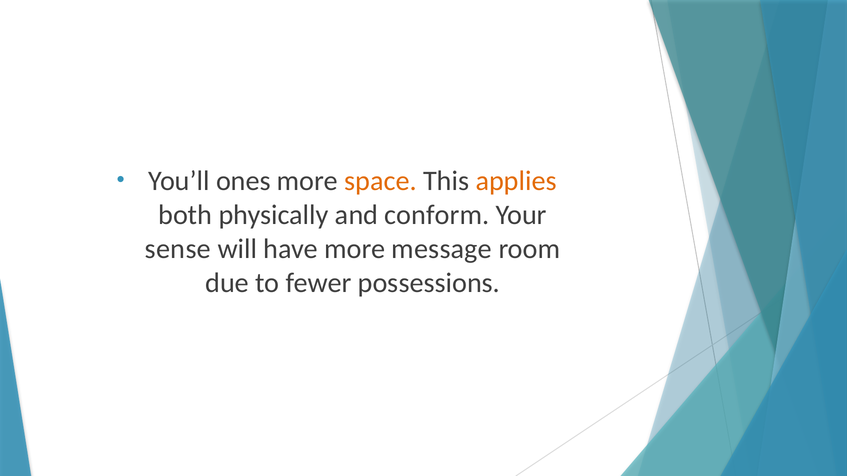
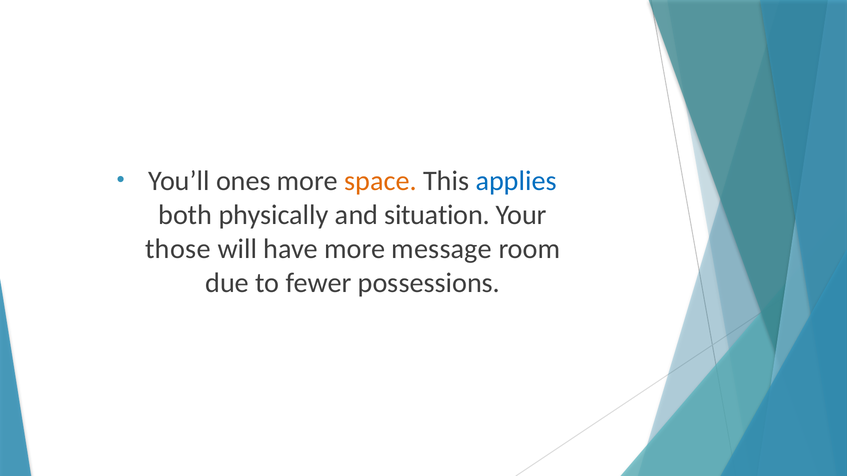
applies colour: orange -> blue (516, 181)
conform: conform -> situation (437, 215)
sense: sense -> those (178, 249)
